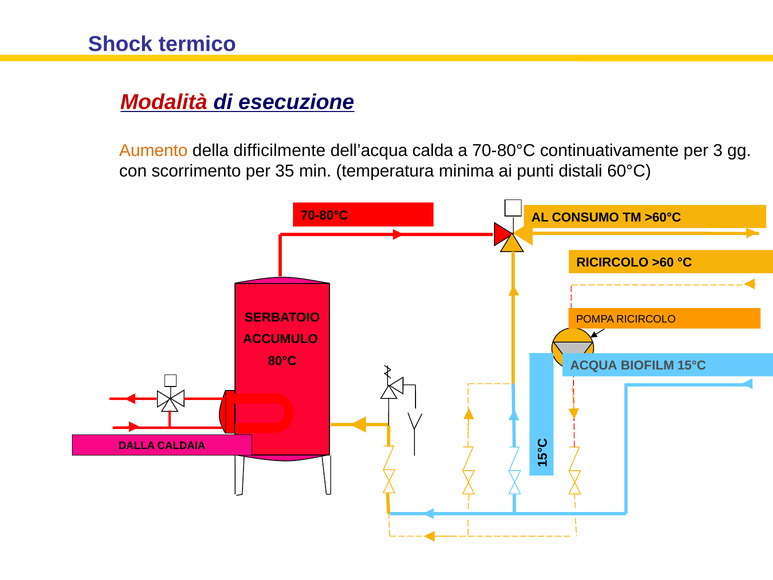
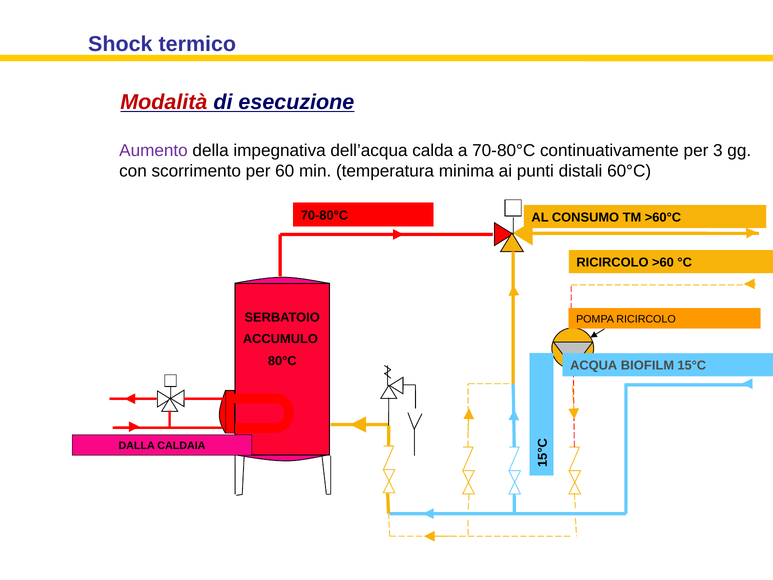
Aumento colour: orange -> purple (154, 151)
difficilmente: difficilmente -> impegnativa (280, 151)
35: 35 -> 60 (285, 171)
